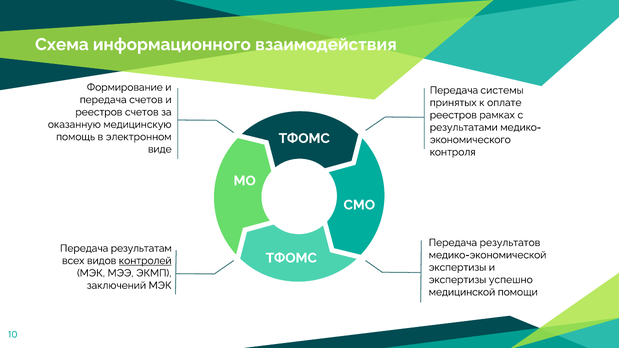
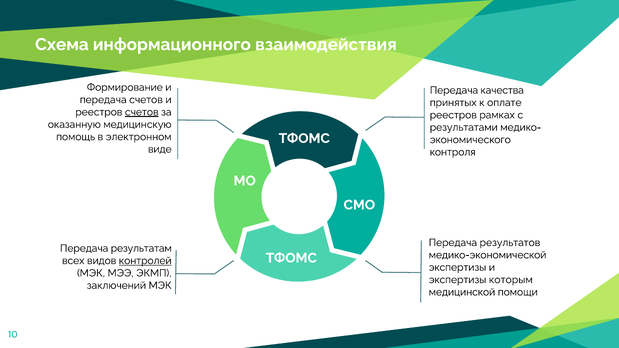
системы: системы -> качества (502, 90)
счетов underline: none -> present (142, 112)
успешно: успешно -> которым (511, 280)
